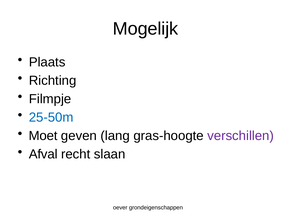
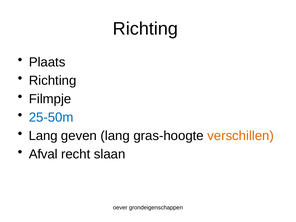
Mogelijk: Mogelijk -> Richting (145, 29)
Moet: Moet -> Lang (43, 136)
verschillen colour: purple -> orange (241, 136)
